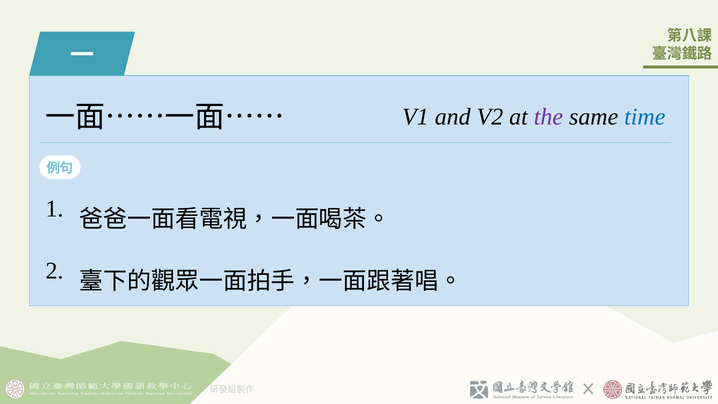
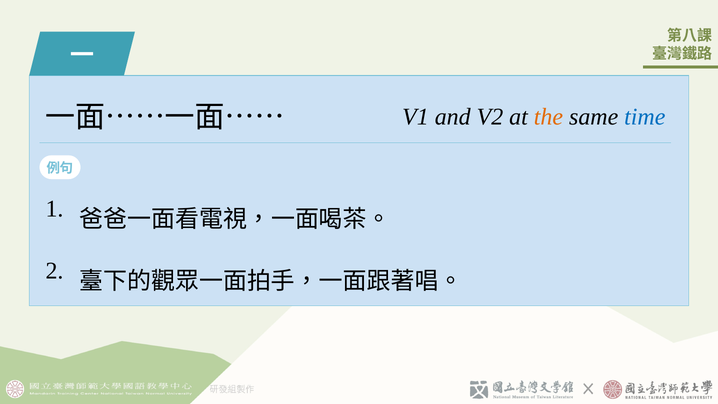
the colour: purple -> orange (548, 117)
